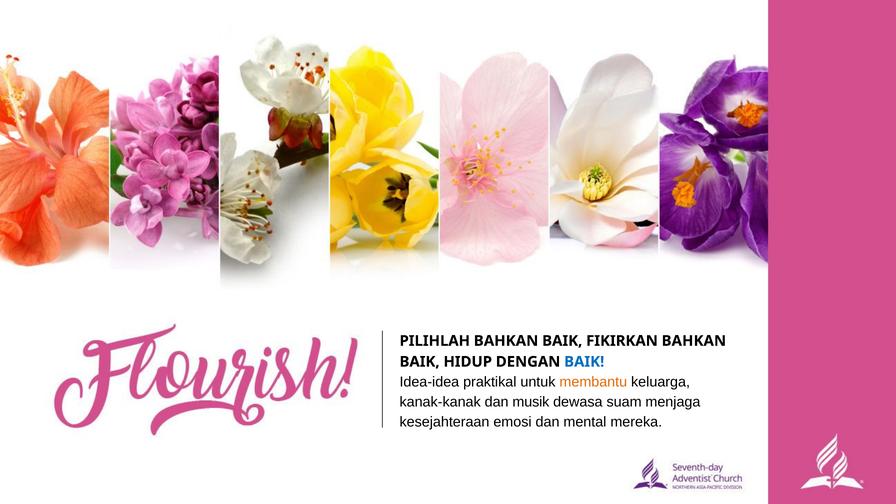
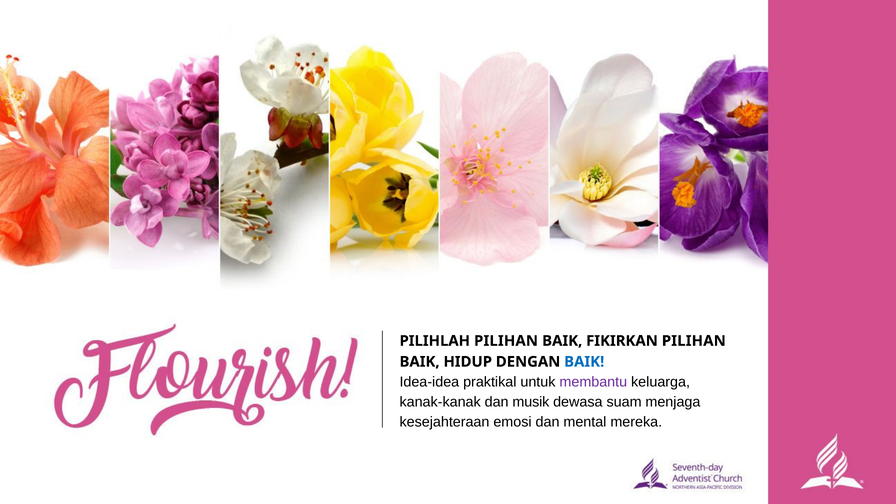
PILIHLAH BAHKAN: BAHKAN -> PILIHAN (506, 341)
FIKIRKAN BAHKAN: BAHKAN -> PILIHAN (694, 341)
membantu colour: orange -> purple (593, 382)
